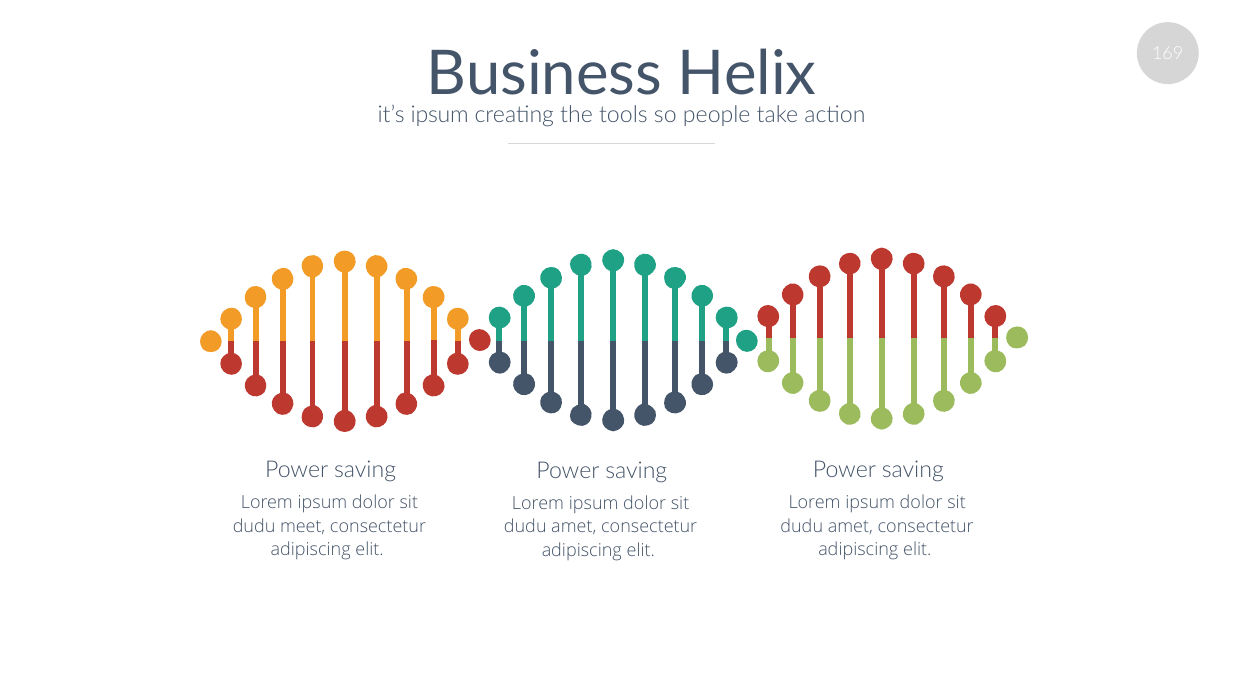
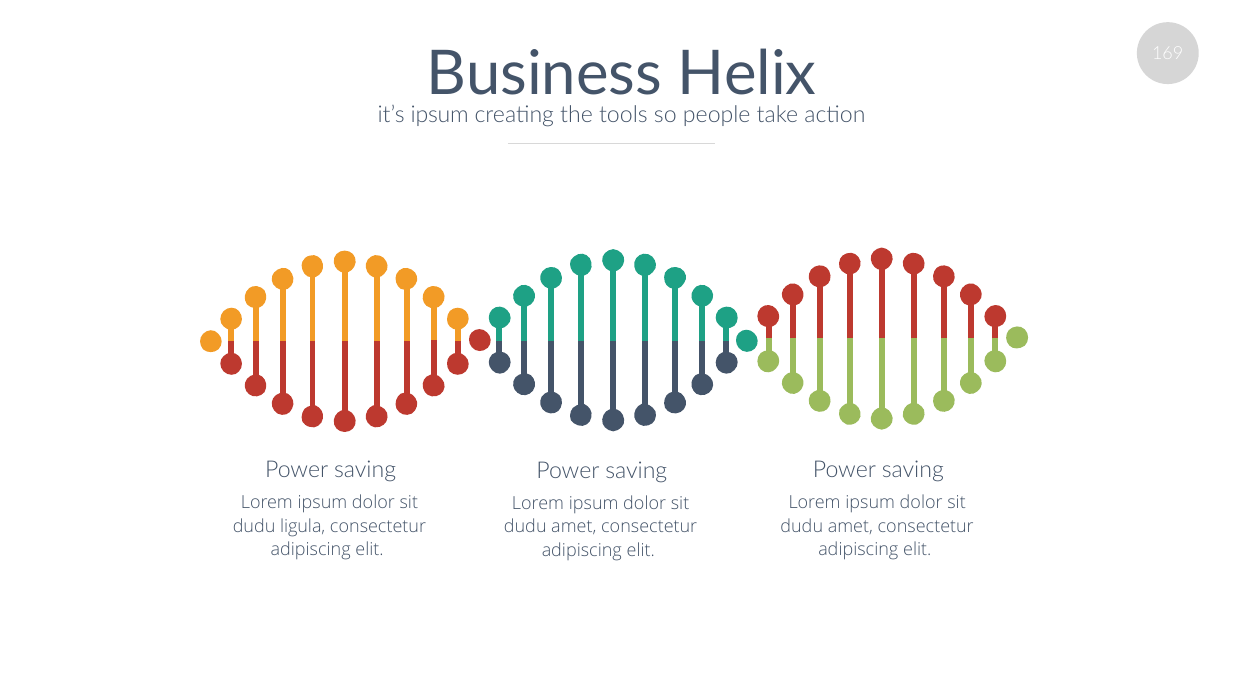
meet: meet -> ligula (303, 526)
